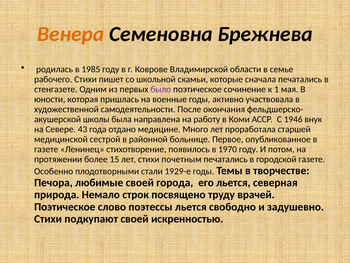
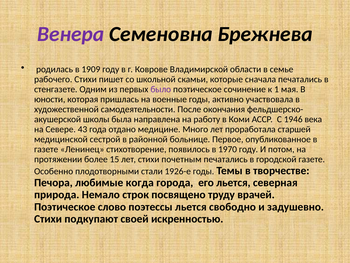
Венера colour: orange -> purple (71, 34)
1985: 1985 -> 1909 (91, 69)
внук: внук -> века (313, 119)
1929-е: 1929-е -> 1926-е (178, 171)
любимые своей: своей -> когда (140, 182)
